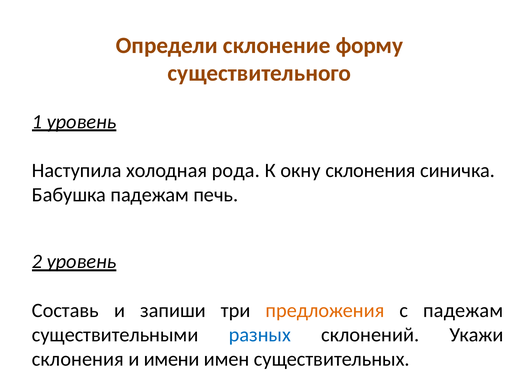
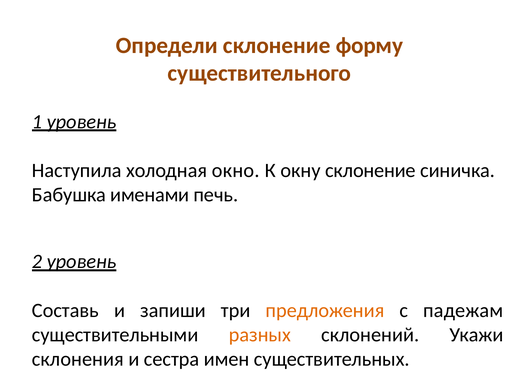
рода: рода -> окно (236, 171)
окну склонения: склонения -> склонение (370, 171)
Бабушка падежам: падежам -> именами (150, 195)
разных colour: blue -> orange (260, 335)
имени: имени -> сестра (172, 359)
